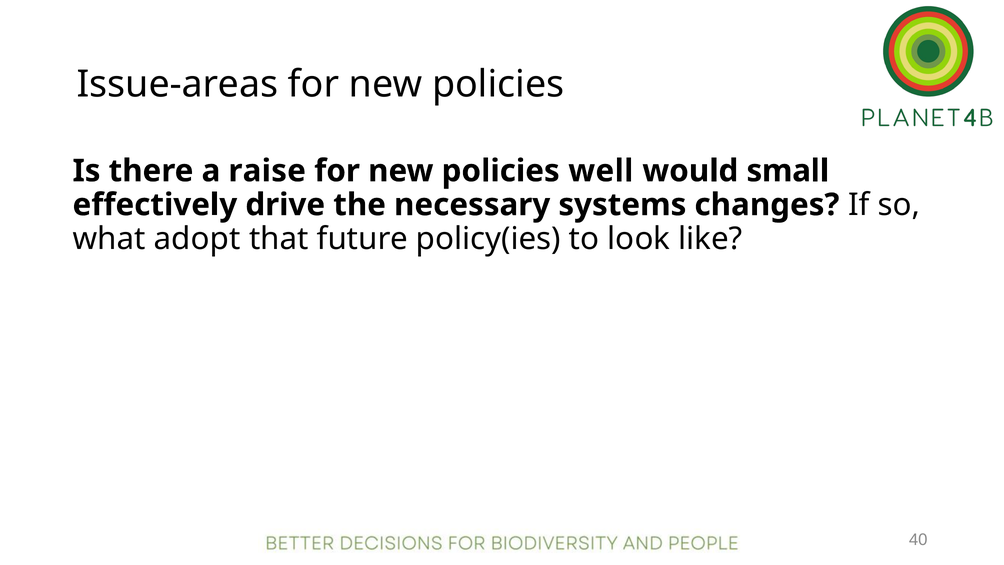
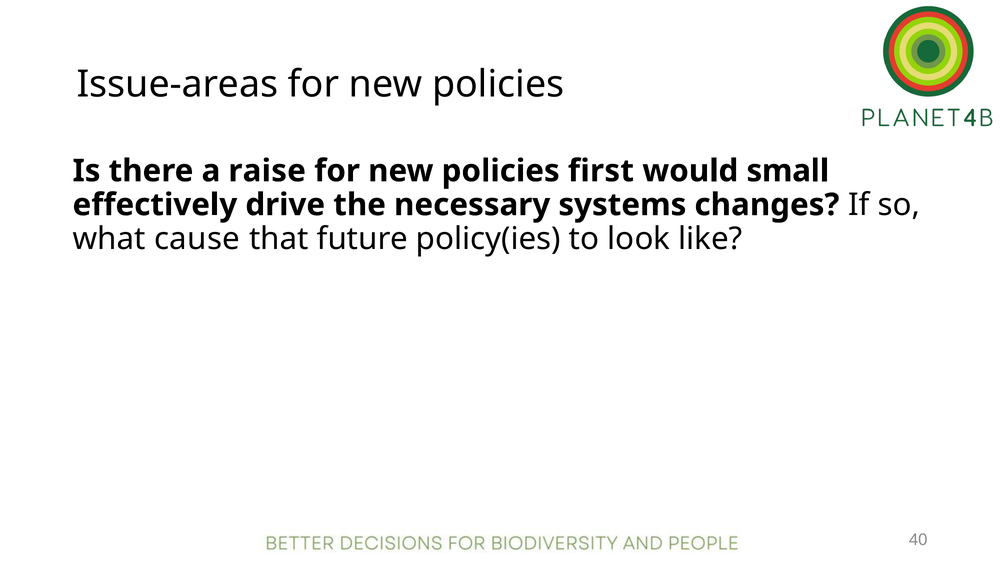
well: well -> first (601, 171)
adopt: adopt -> cause (197, 239)
